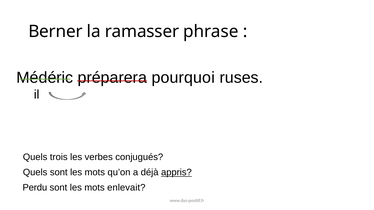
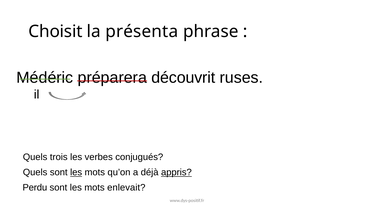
Berner: Berner -> Choisit (55, 31)
ramasser: ramasser -> présenta (142, 31)
pourquoi: pourquoi -> découvrit (183, 78)
les underline: none -> present (76, 173)
